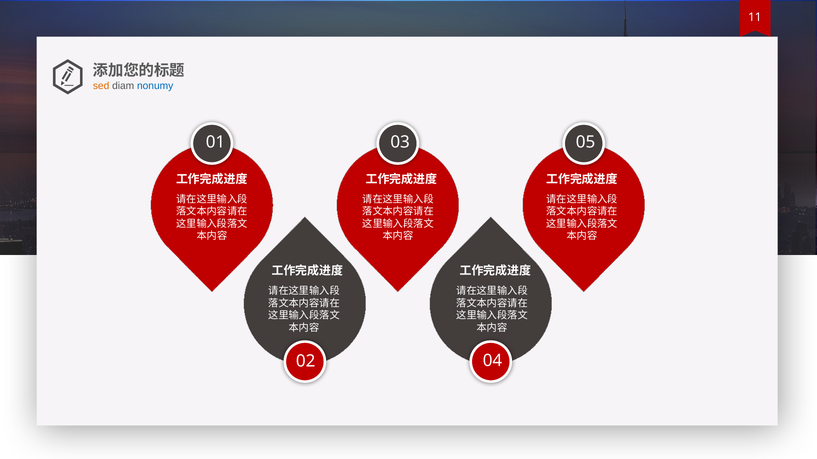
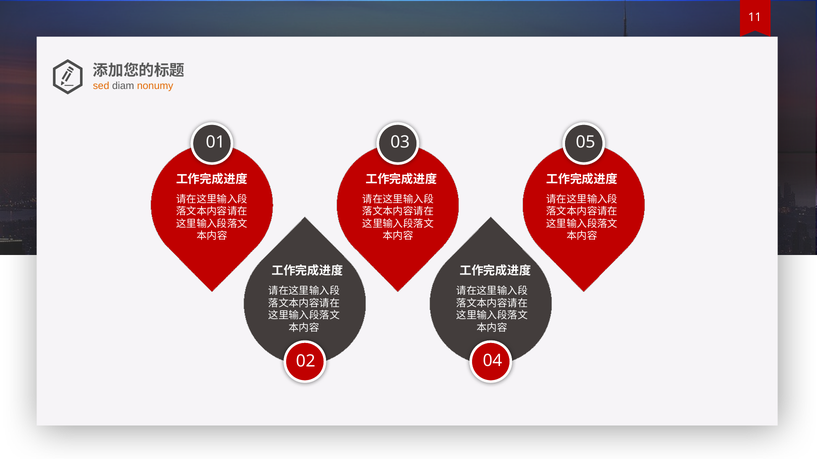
nonumy colour: blue -> orange (155, 86)
